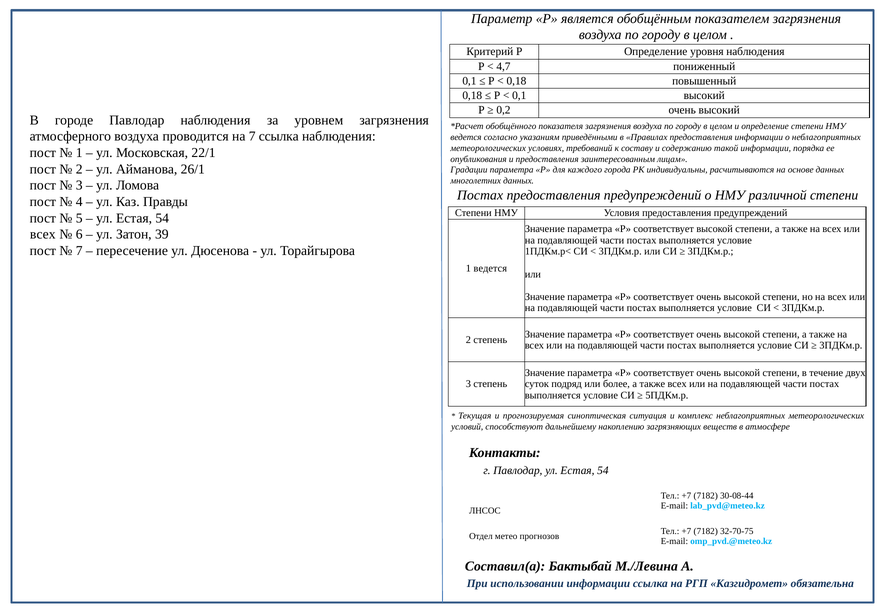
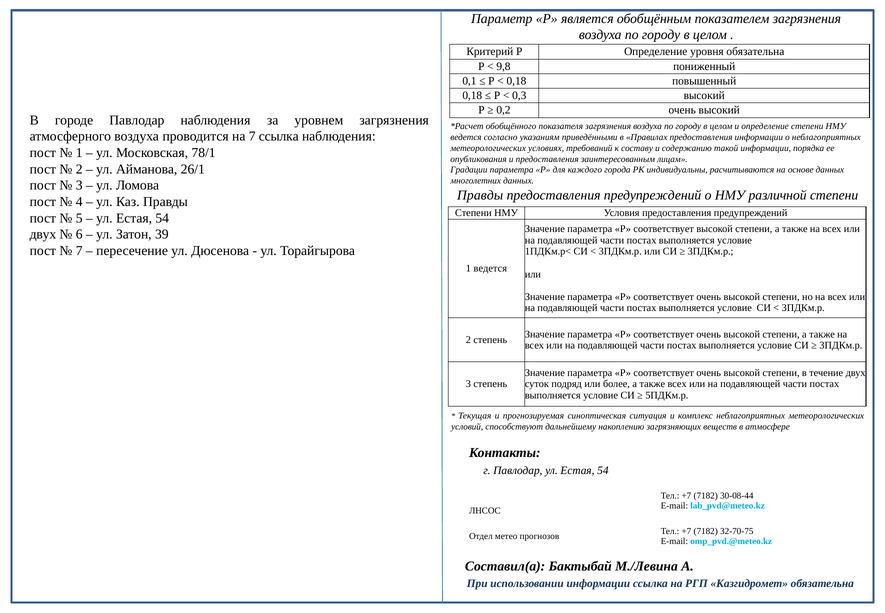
уровня наблюдения: наблюдения -> обязательна (755, 52)
4,7: 4,7 -> 9,8 (503, 66)
0,1: 0,1 -> 0,3 (519, 95)
22/1: 22/1 -> 78/1 (204, 153)
Постах: Постах -> Правды (480, 195)
всех: всех -> двух (43, 234)
